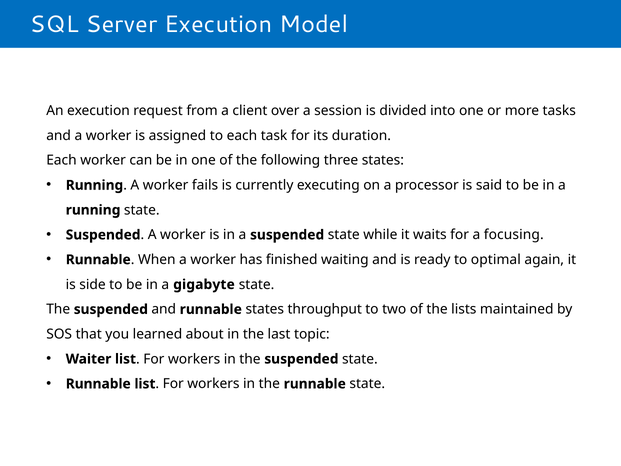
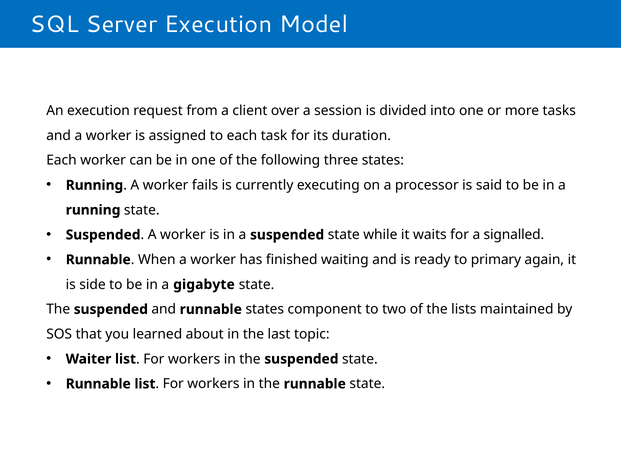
focusing: focusing -> signalled (514, 235)
optimal: optimal -> primary (496, 260)
throughput: throughput -> component (325, 309)
